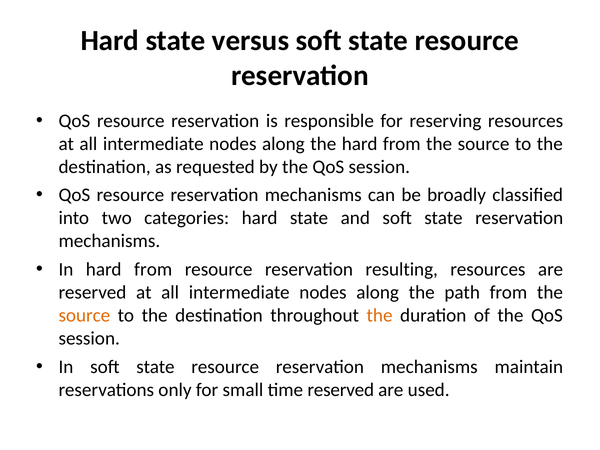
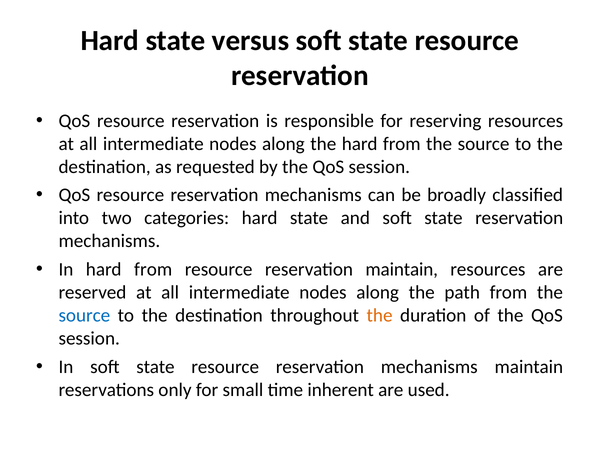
reservation resulting: resulting -> maintain (402, 269)
source colour: orange -> blue (84, 315)
time reserved: reserved -> inherent (341, 390)
